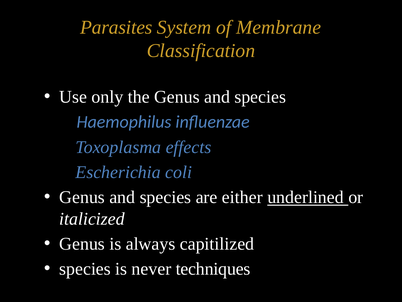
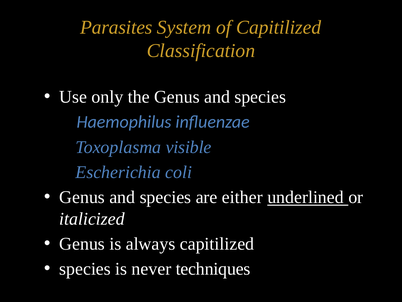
of Membrane: Membrane -> Capitilized (279, 27)
effects: effects -> visible (189, 147)
